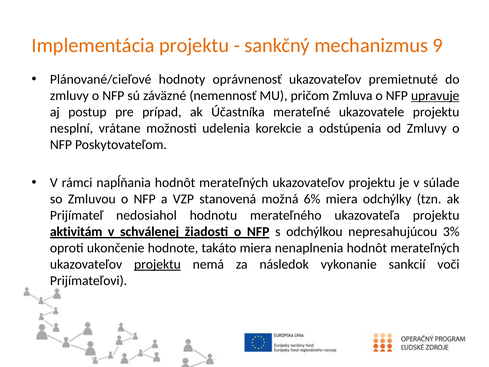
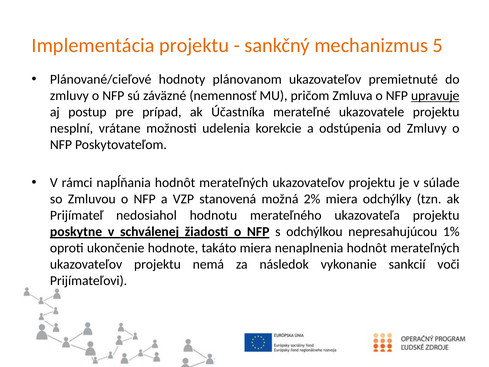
9: 9 -> 5 (438, 45)
oprávnenosť: oprávnenosť -> plánovanom (247, 79)
6%: 6% -> 2% (312, 199)
aktivitám: aktivitám -> poskytne (76, 232)
3%: 3% -> 1% (451, 232)
projektu underline: present -> none (157, 264)
